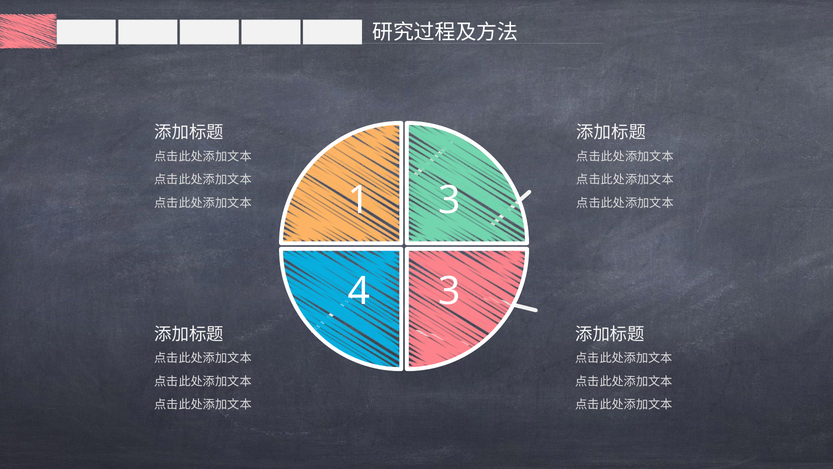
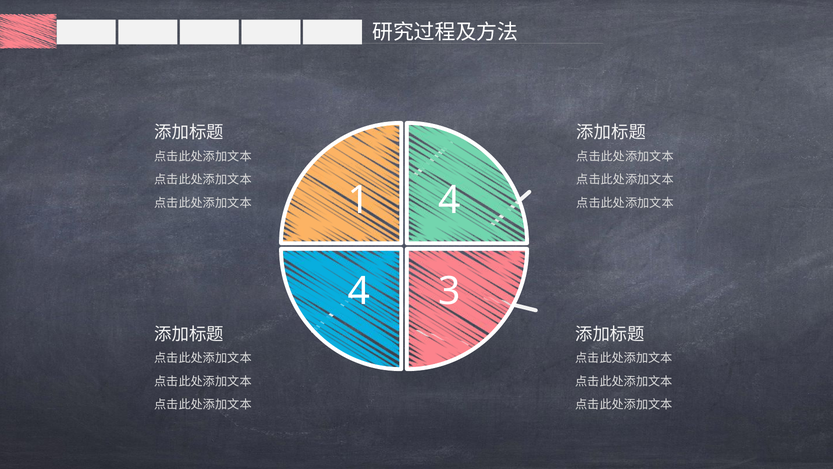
1 3: 3 -> 4 (449, 200)
